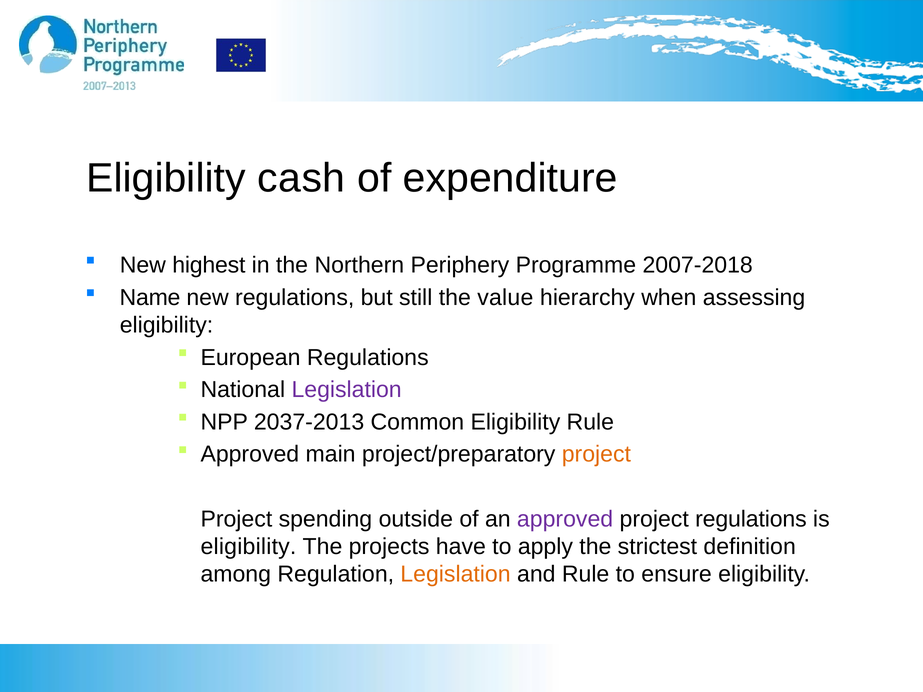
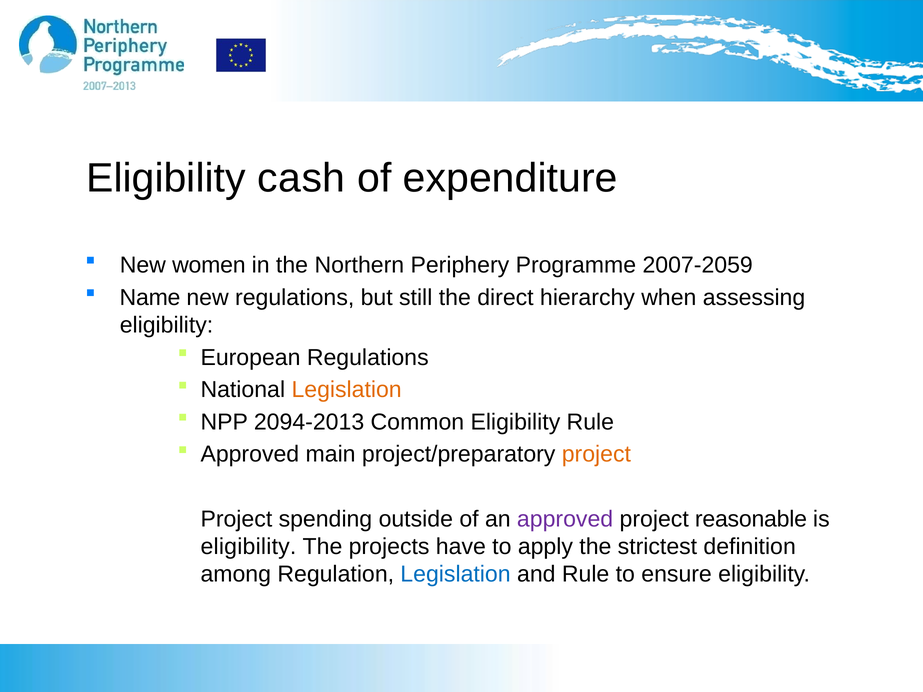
highest: highest -> women (209, 265)
2007-2018: 2007-2018 -> 2007-2059 (698, 265)
value: value -> direct (505, 298)
Legislation colour: purple -> orange (347, 390)
2037-2013: 2037-2013 -> 2094-2013 (309, 422)
project regulations: regulations -> reasonable (751, 519)
Legislation colour: orange -> blue (455, 574)
